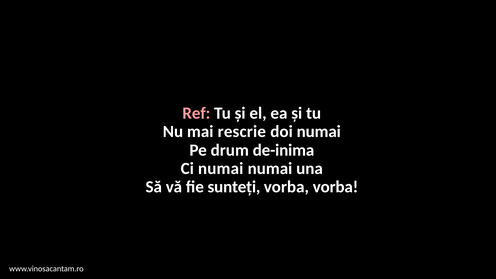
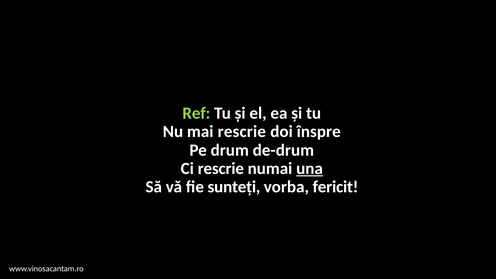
Ref colour: pink -> light green (196, 113)
doi numai: numai -> înspre (319, 132)
de-inima: de-inima -> de-drum (283, 150)
Ci numai: numai -> rescrie (221, 168)
una underline: none -> present (310, 168)
vorba vorba: vorba -> fericit (335, 187)
